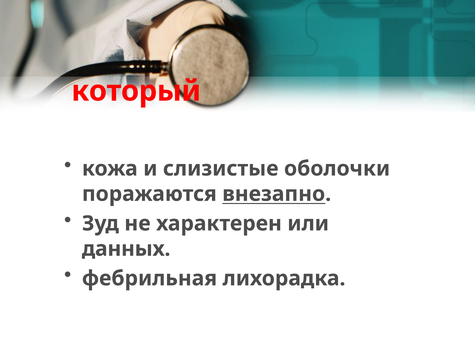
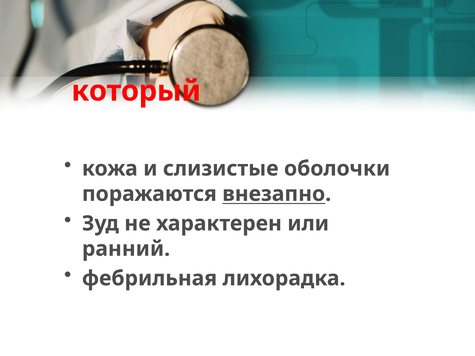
данных: данных -> ранний (126, 249)
